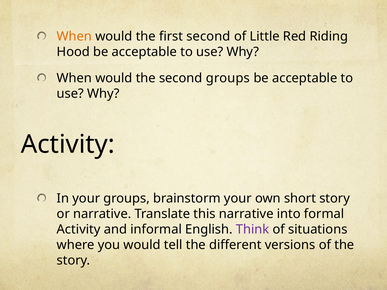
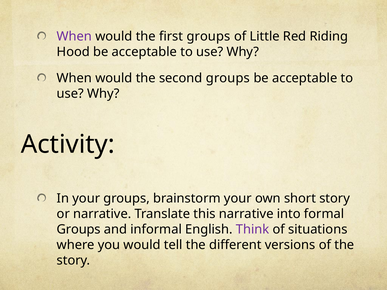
When colour: orange -> purple (74, 36)
first second: second -> groups (208, 36)
Activity: Activity -> Groups (79, 230)
